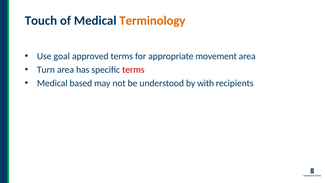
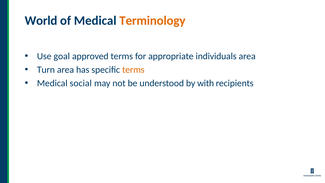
Touch: Touch -> World (41, 20)
movement: movement -> individuals (216, 56)
terms colour: red -> orange (133, 70)
based: based -> social (81, 83)
